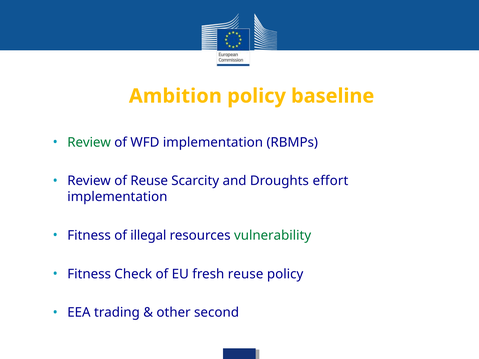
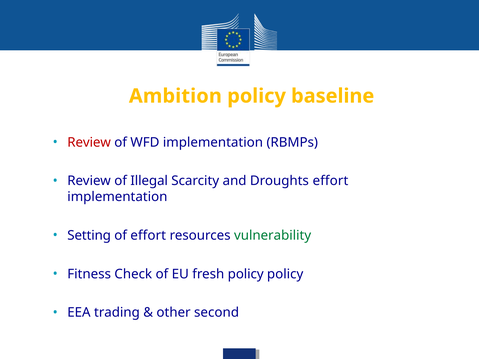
Review colour: green -> red (89, 142)
of Reuse: Reuse -> Illegal (149, 181)
Fitness: Fitness -> Setting (89, 236)
of illegal: illegal -> effort (148, 236)
fresh reuse: reuse -> policy (246, 274)
